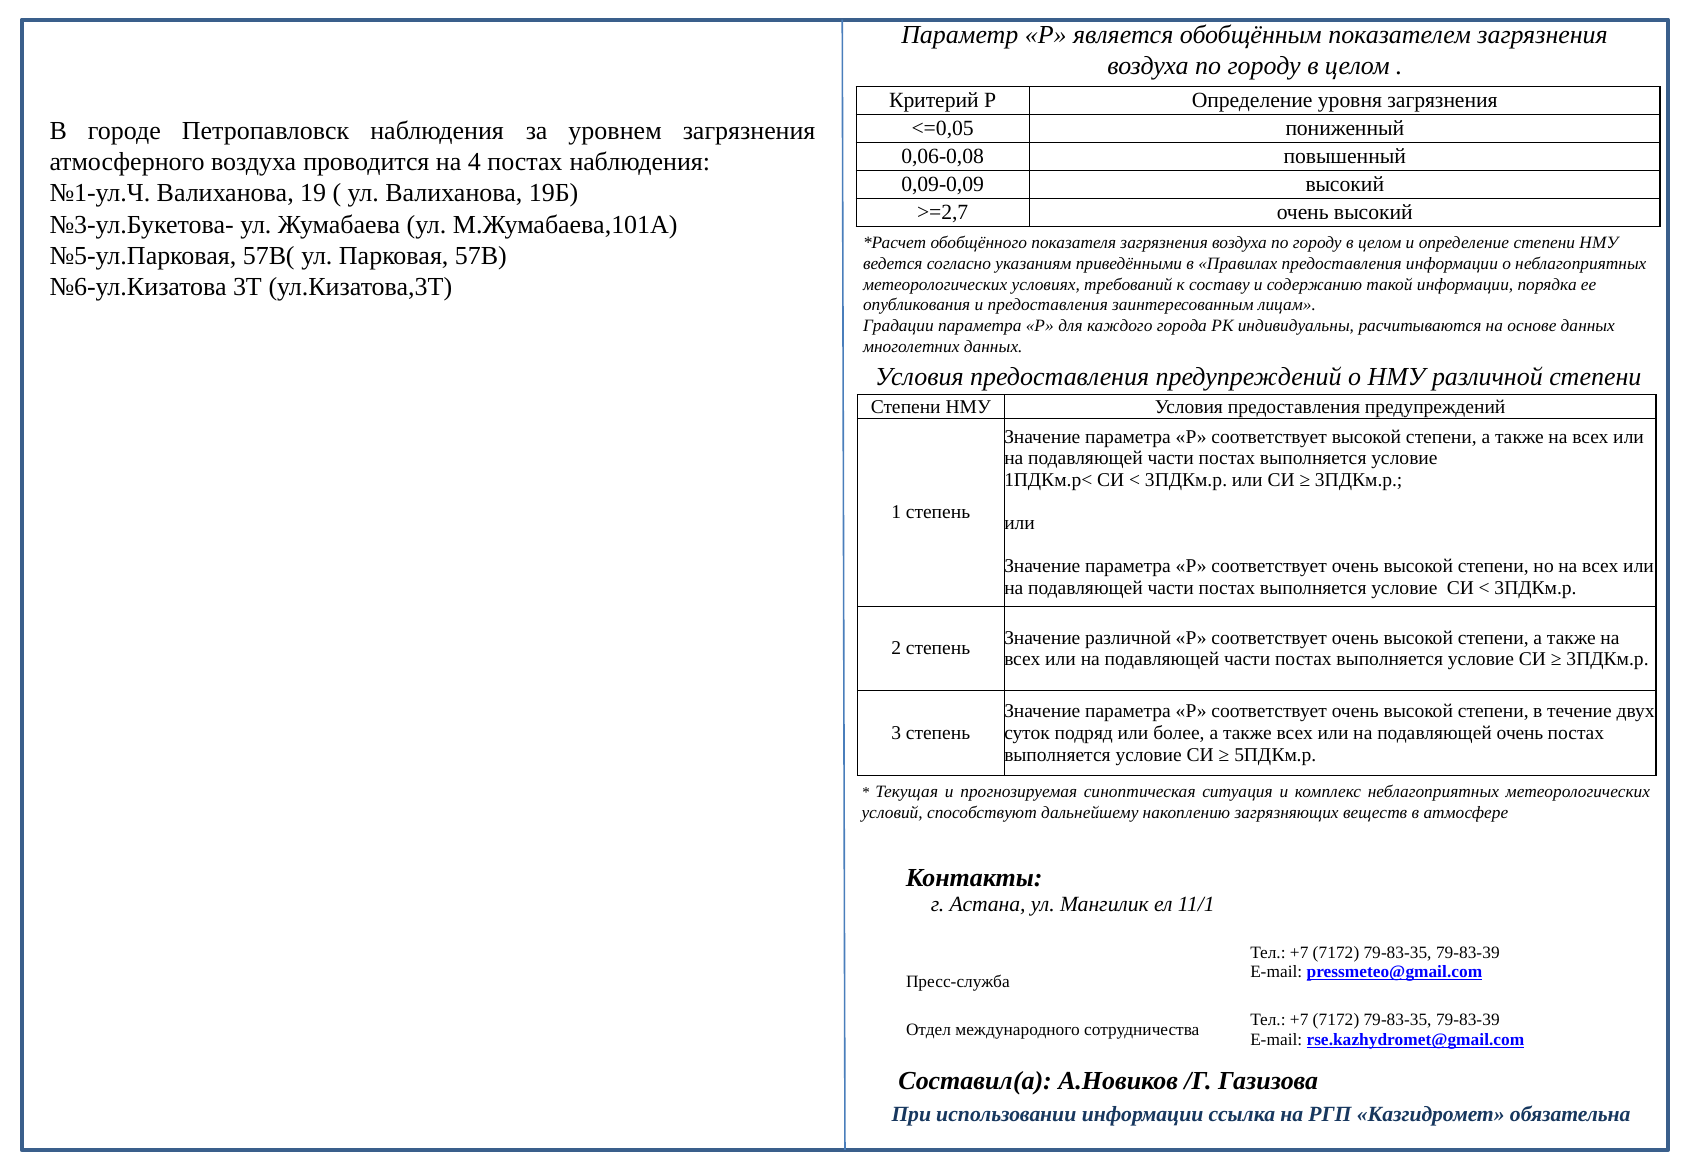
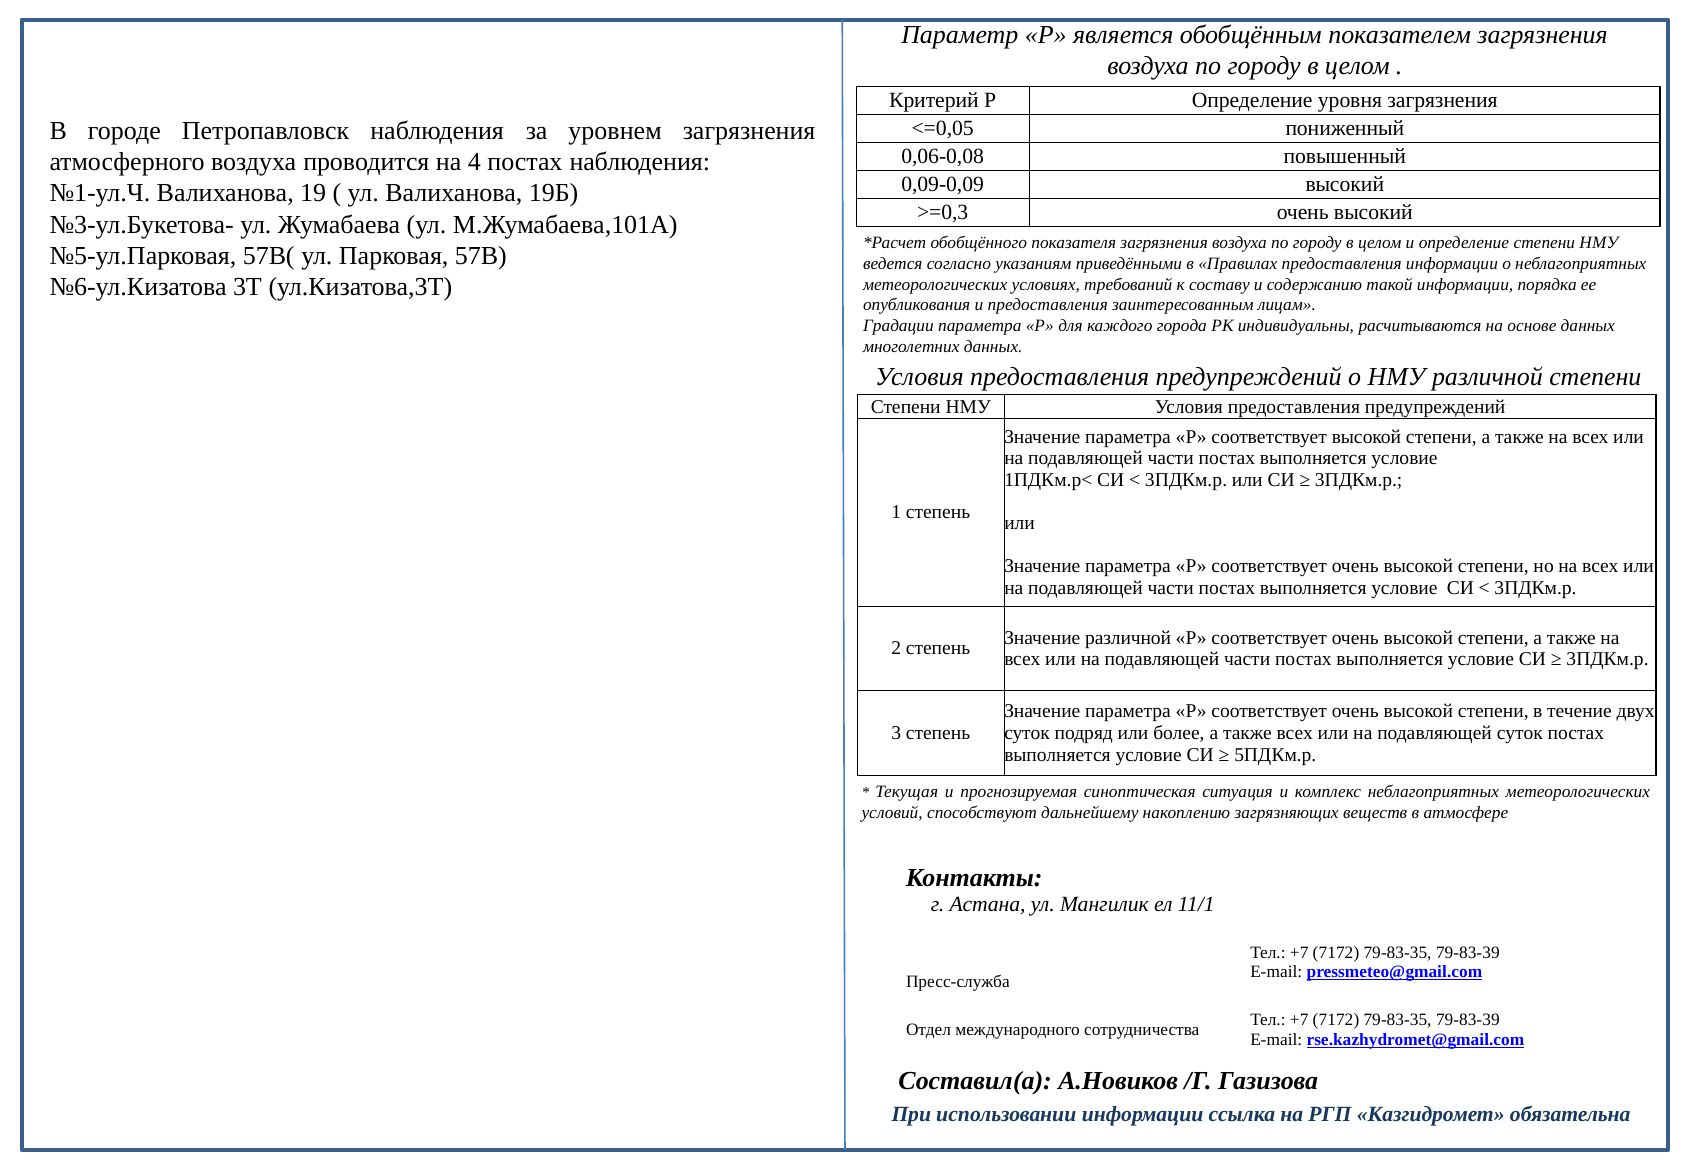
>=2,7: >=2,7 -> >=0,3 (943, 212)
подавляющей очень: очень -> суток (1520, 733)
